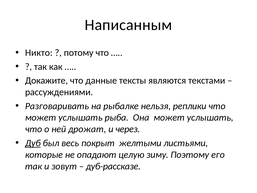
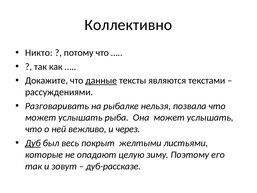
Написанным: Написанным -> Коллективно (128, 25)
данные underline: none -> present (101, 80)
реплики: реплики -> позвала (190, 106)
дрожат: дрожат -> вежливо (87, 129)
